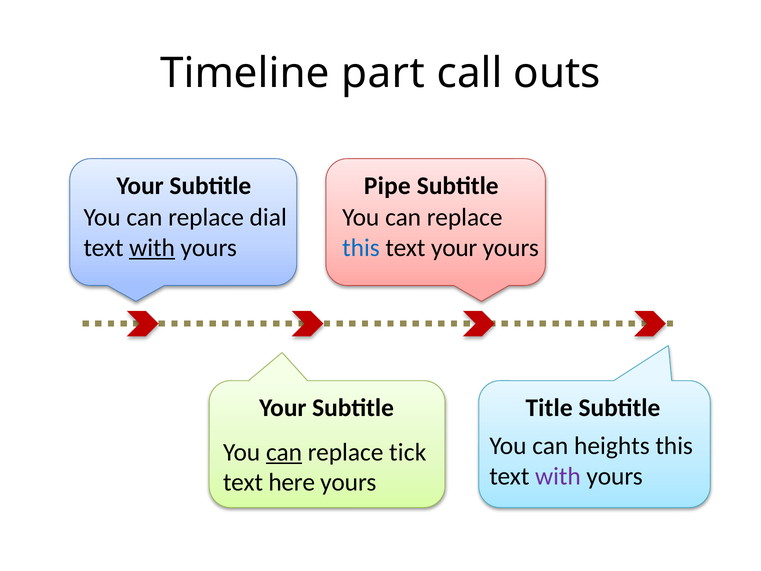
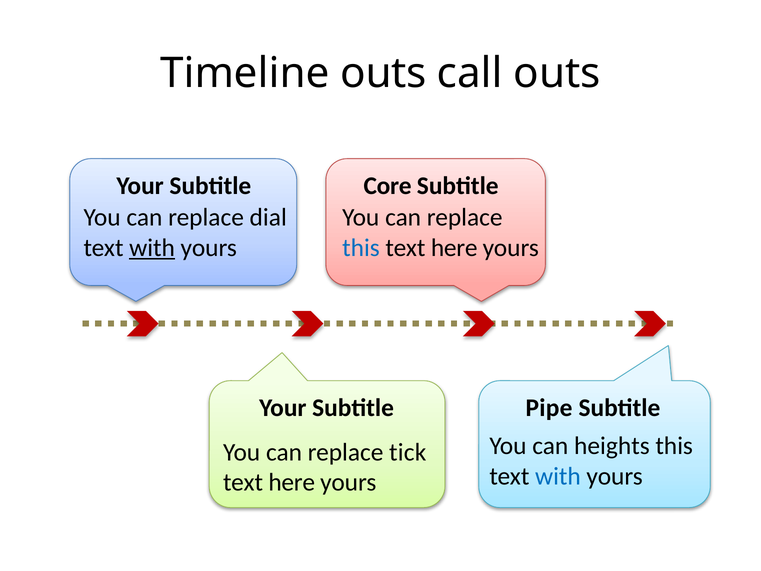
Timeline part: part -> outs (383, 73)
Pipe: Pipe -> Core (388, 186)
your: your -> here (454, 248)
Title: Title -> Pipe (549, 408)
can underline: present -> none (284, 452)
with colour: purple -> blue (558, 476)
